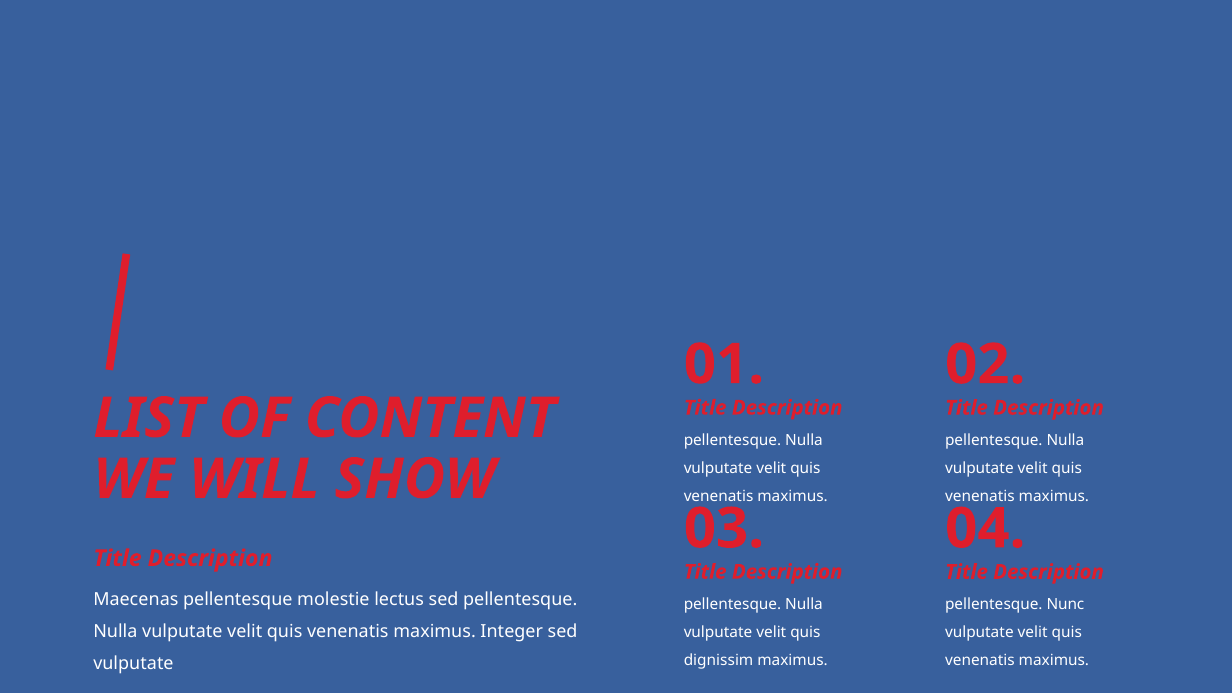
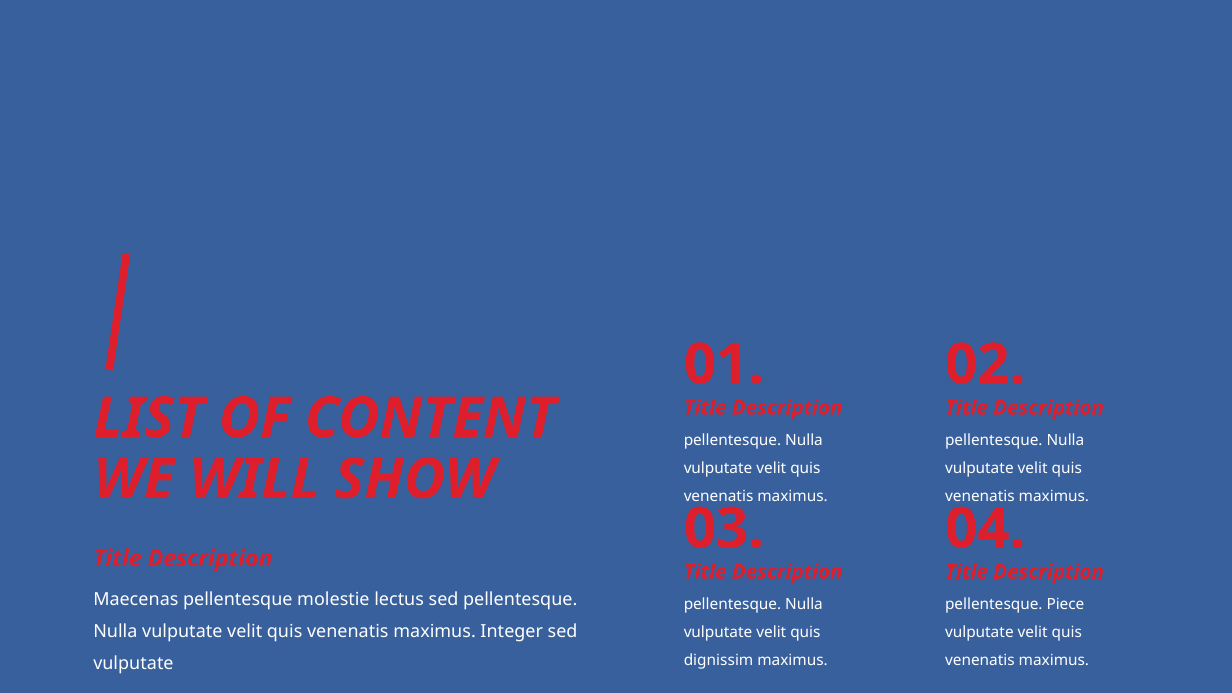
Nunc: Nunc -> Piece (1065, 605)
